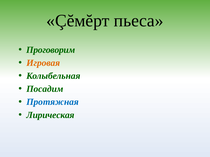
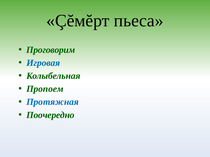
Игровая colour: orange -> blue (43, 63)
Посадим: Посадим -> Пропоем (45, 89)
Лирическая: Лирическая -> Поочередно (50, 115)
